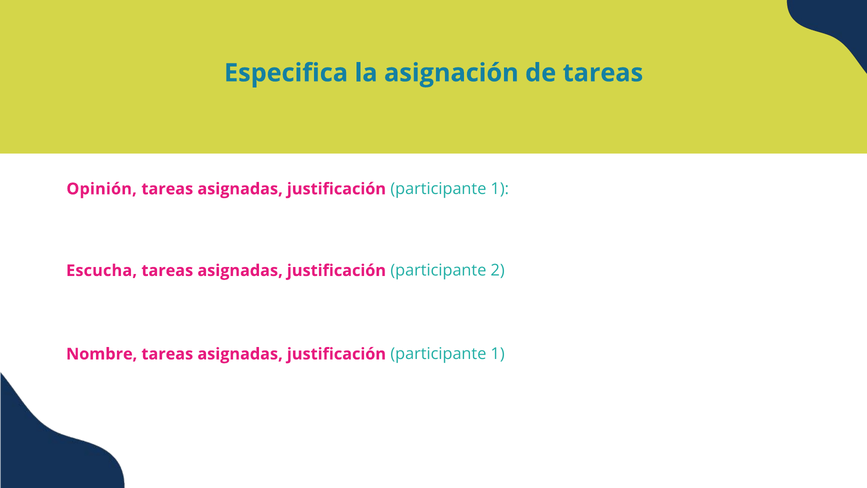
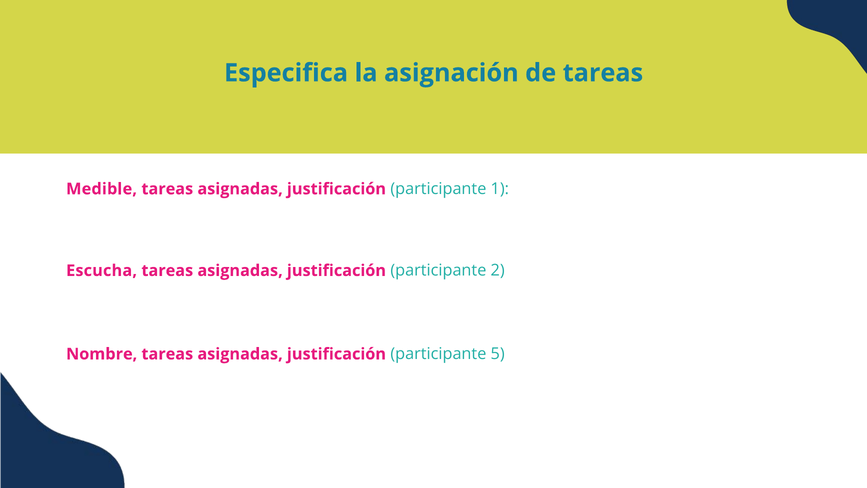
Opinión: Opinión -> Medible (102, 189)
1: 1 -> 5 (498, 354)
